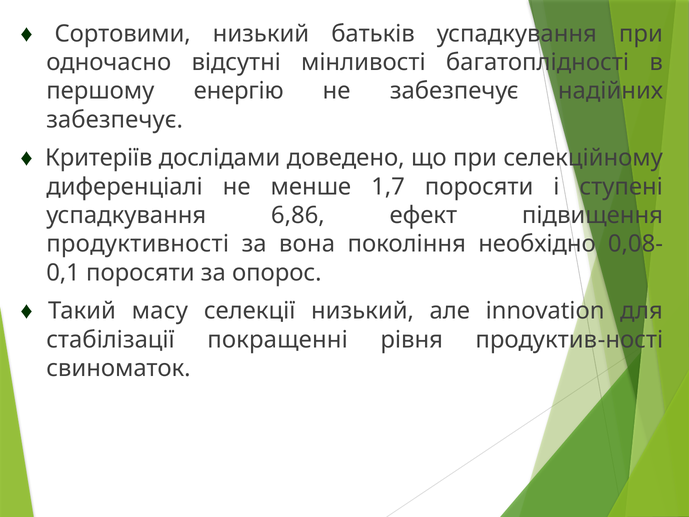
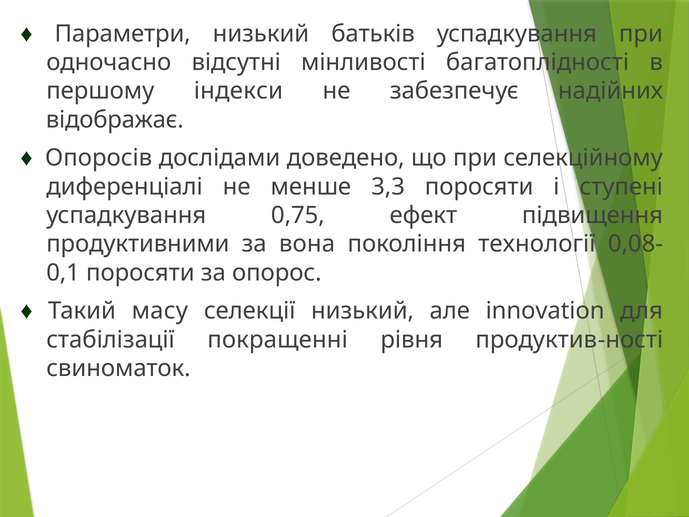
Сортовими: Сортовими -> Параметри (123, 34)
енергію: енергію -> індекси (238, 91)
забезпечує: забезпечує -> відображає (115, 120)
Критеріїв: Критеріїв -> Опоросів (99, 158)
1,7: 1,7 -> 3,3 (388, 187)
6,86: 6,86 -> 0,75 (298, 215)
продуктивності: продуктивності -> продуктивними (138, 244)
необхідно: необхідно -> технології (537, 244)
